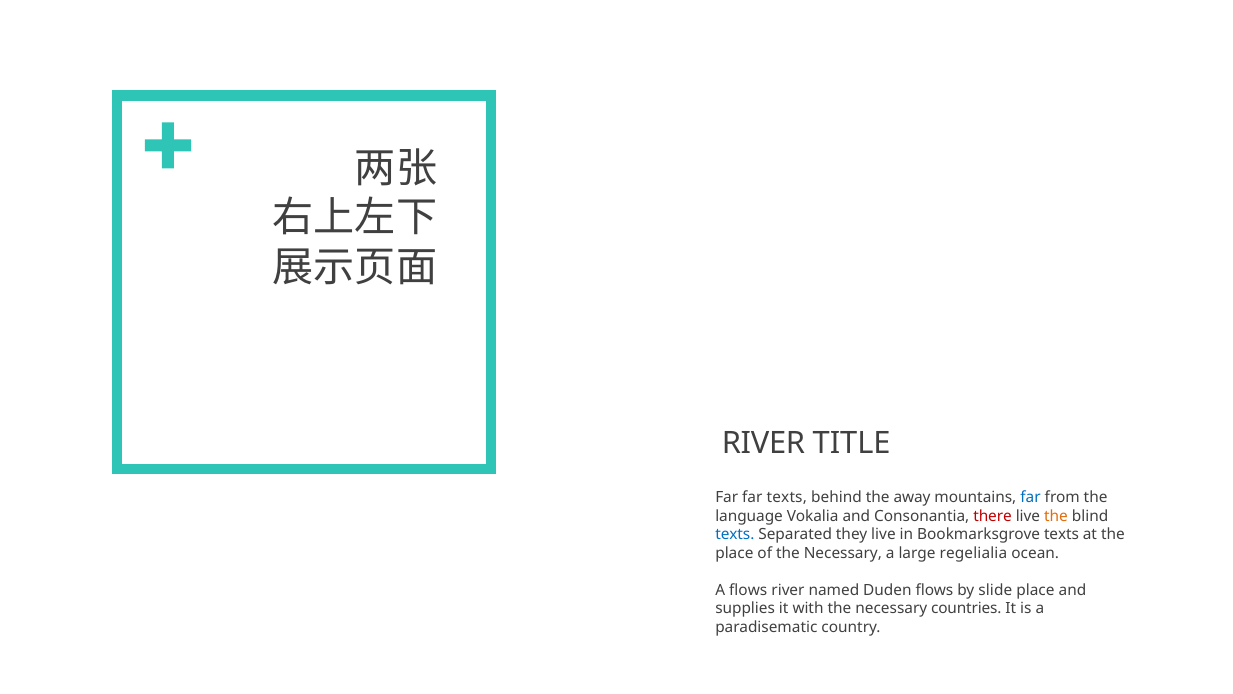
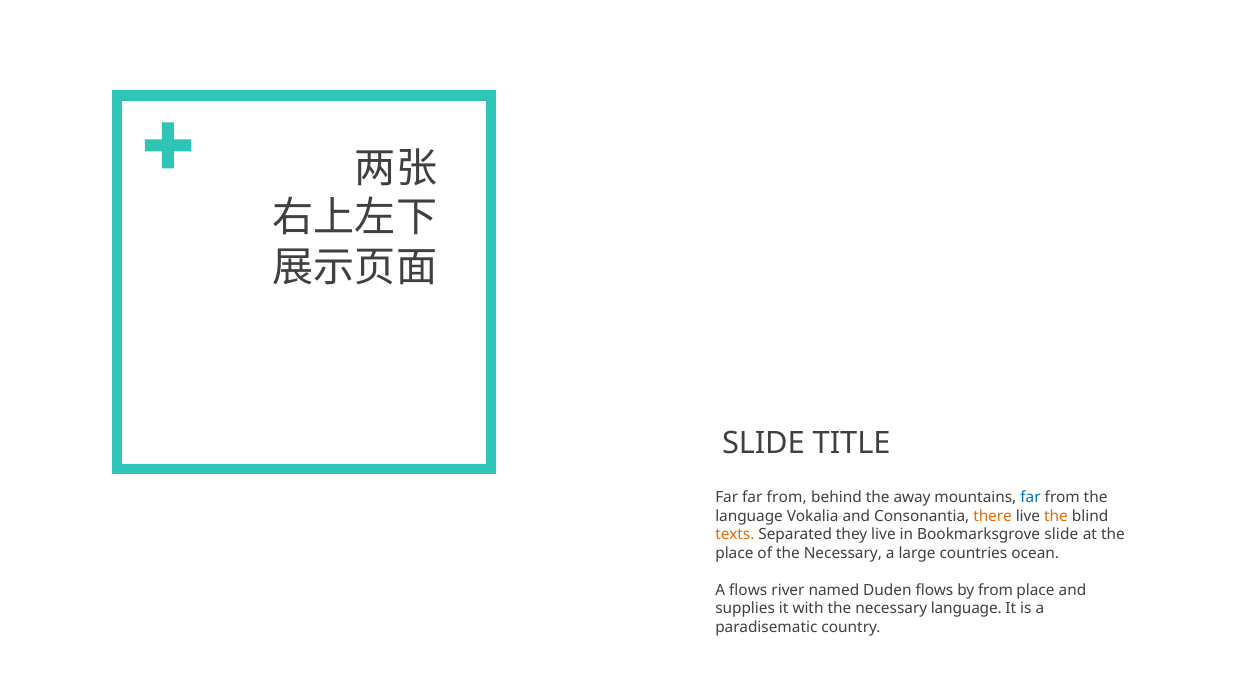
RIVER: RIVER -> SLIDE (763, 443)
Far far texts: texts -> from (787, 498)
there colour: red -> orange (993, 516)
texts colour: blue -> orange (735, 535)
Bookmarksgrove texts: texts -> slide (1061, 535)
regelialia: regelialia -> countries (973, 553)
by slide: slide -> from (996, 590)
necessary countries: countries -> language (966, 609)
